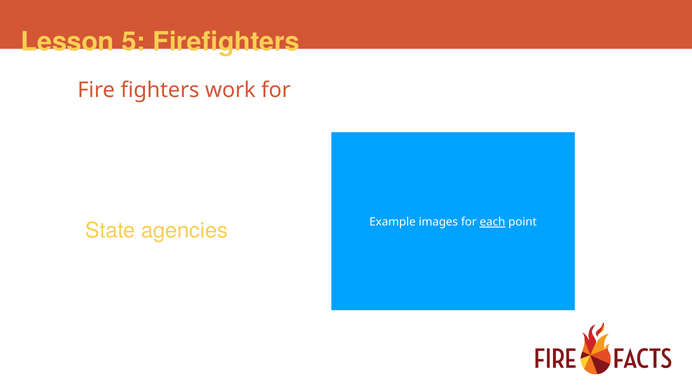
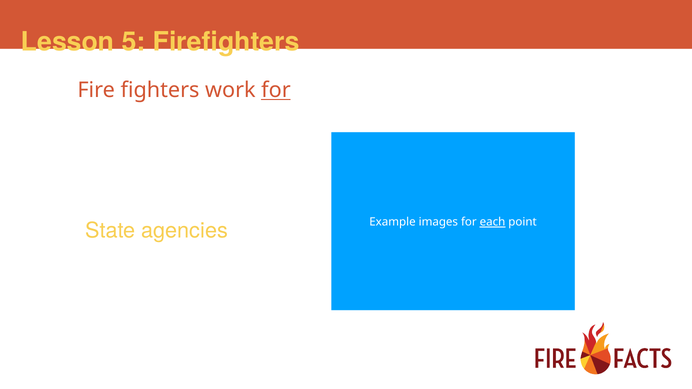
for underline: none -> present (276, 90)
